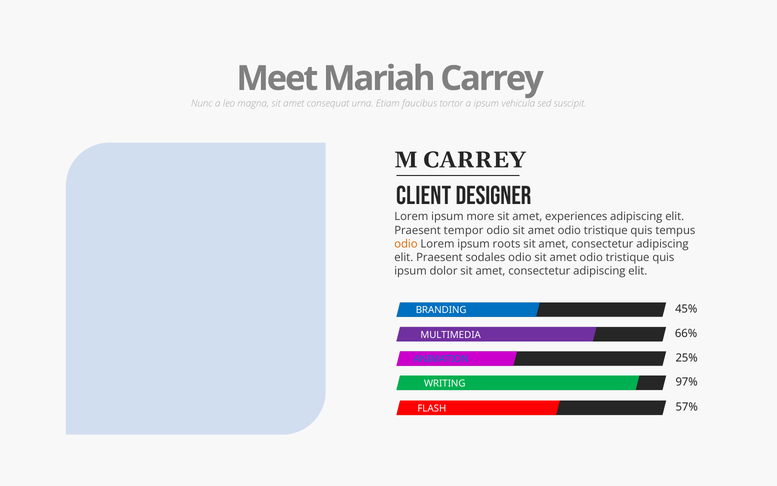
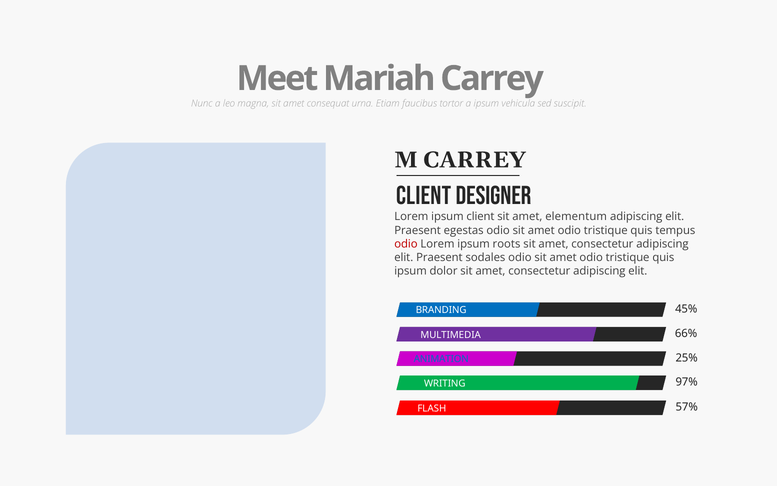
ipsum more: more -> client (480, 217)
experiences: experiences -> elementum (576, 217)
tempor: tempor -> egestas (464, 230)
odio colour: orange -> red (406, 244)
